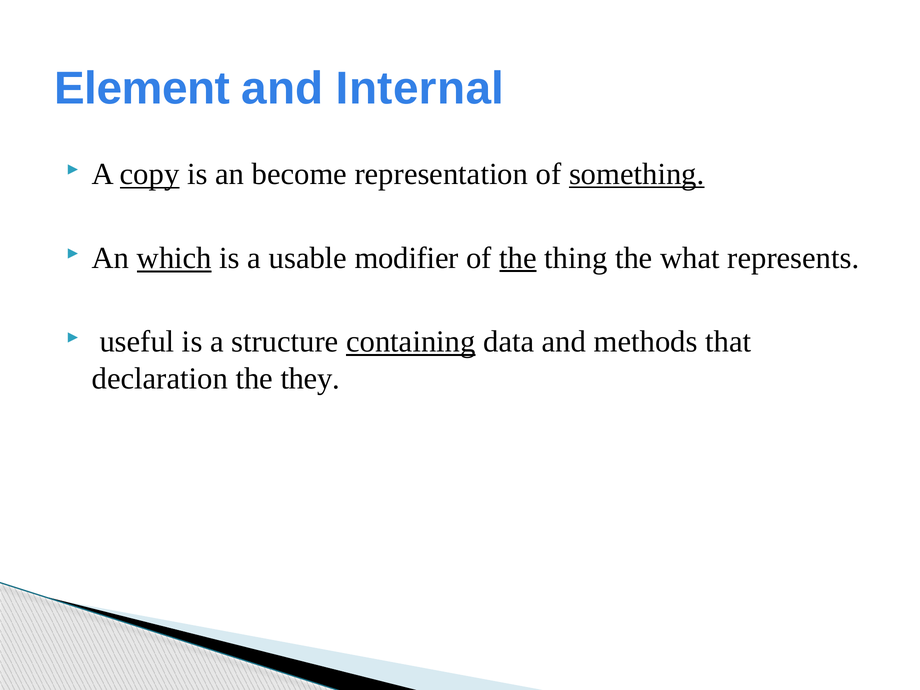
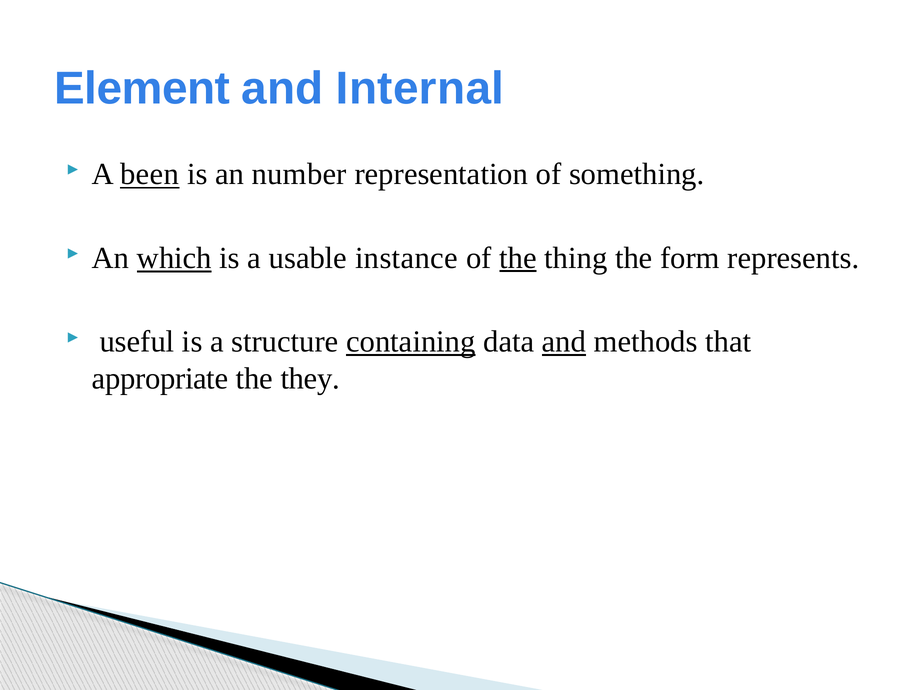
copy: copy -> been (149, 174)
become: become -> number (299, 174)
something underline: present -> none (637, 174)
modifier: modifier -> instance (406, 258)
what: what -> form (690, 258)
and underline: none -> present (564, 342)
declaration: declaration -> appropriate (160, 379)
